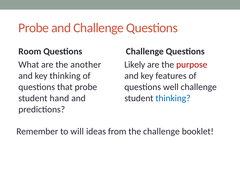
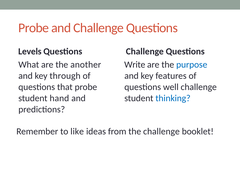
Room: Room -> Levels (30, 51)
Likely: Likely -> Write (135, 65)
purpose colour: red -> blue (192, 65)
key thinking: thinking -> through (65, 76)
will: will -> like (77, 131)
